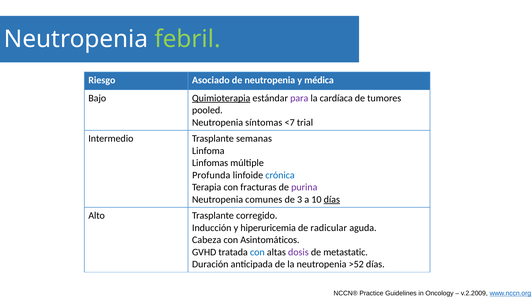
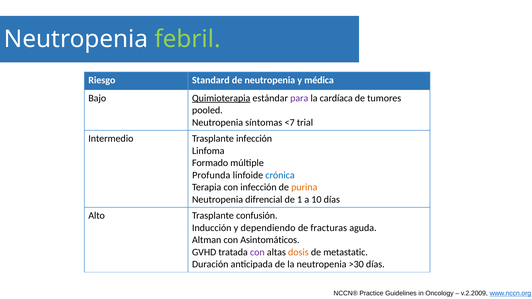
Asociado: Asociado -> Standard (211, 80)
Trasplante semanas: semanas -> infección (254, 139)
Linfomas: Linfomas -> Formado (210, 163)
con fracturas: fracturas -> infección (258, 187)
purina colour: purple -> orange (304, 187)
comunes: comunes -> difrencial (264, 200)
3: 3 -> 1 (300, 200)
días underline: present -> none (332, 200)
corregido: corregido -> confusión (257, 216)
hiperuricemia: hiperuricemia -> dependiendo (268, 228)
radicular: radicular -> fracturas (329, 228)
Cabeza: Cabeza -> Altman (207, 240)
con colour: blue -> purple (257, 252)
dosis colour: purple -> orange (298, 252)
>52: >52 -> >30 (356, 264)
